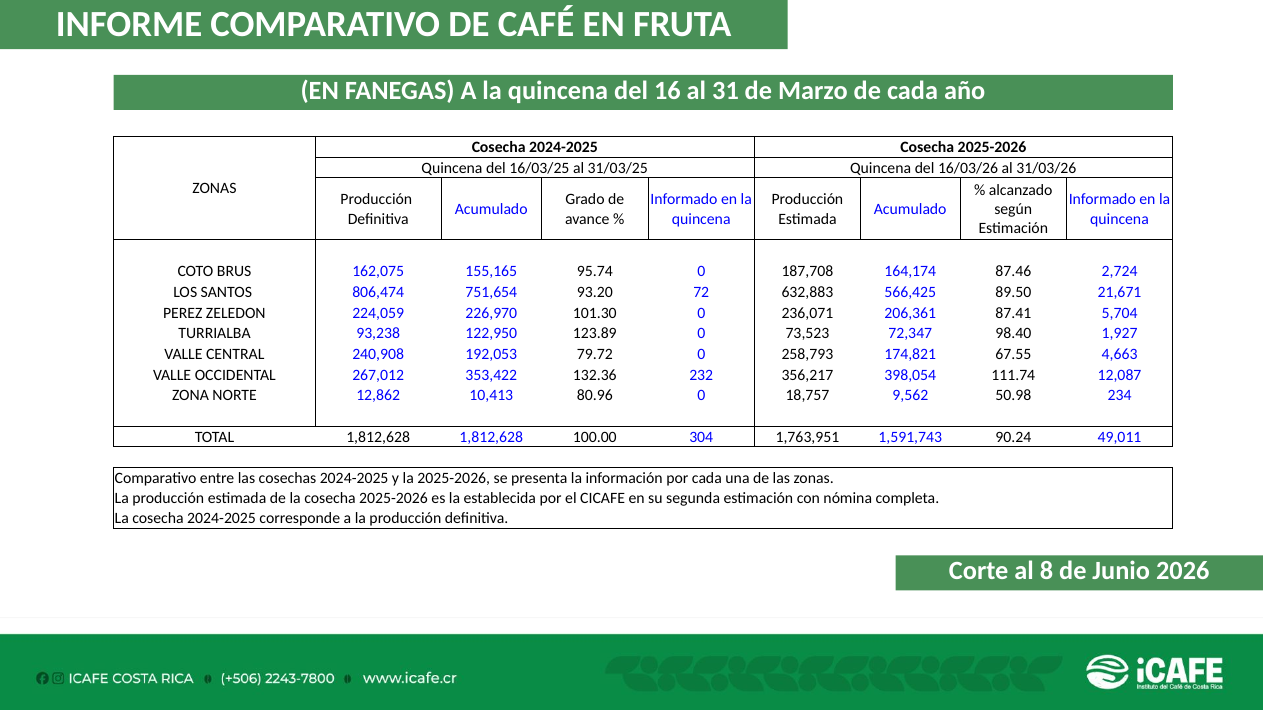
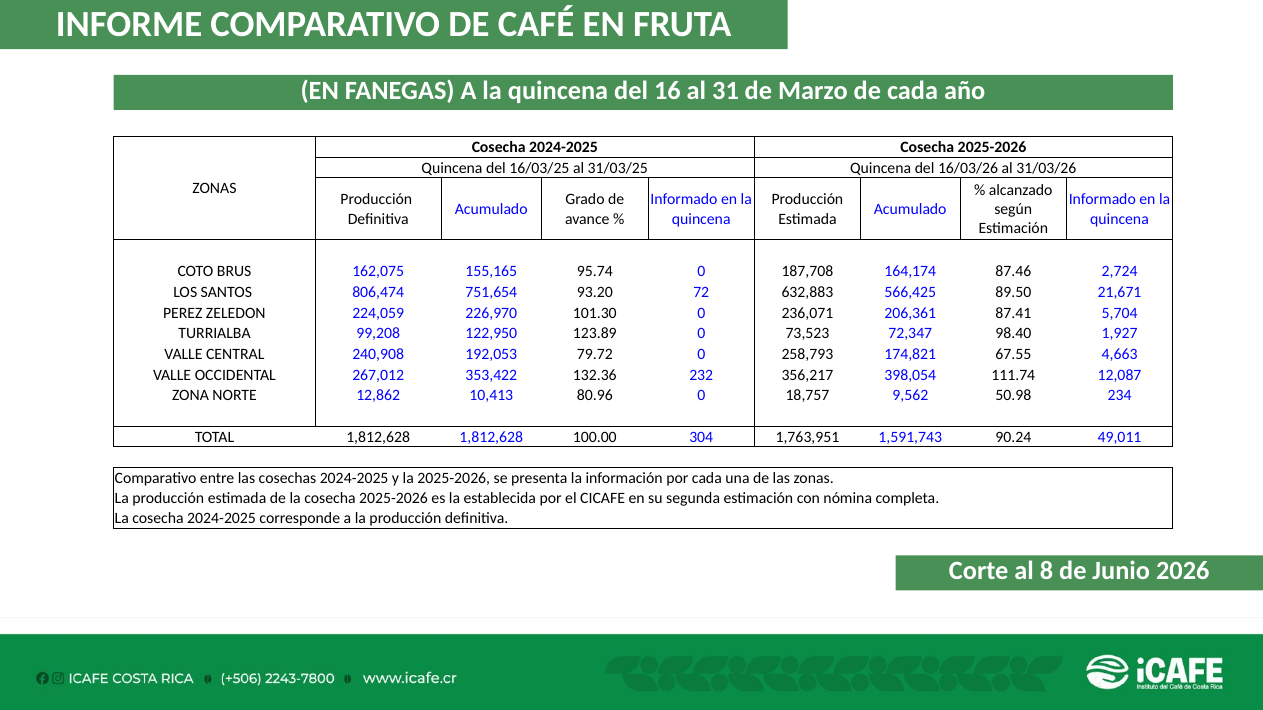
93,238: 93,238 -> 99,208 (378, 334)
